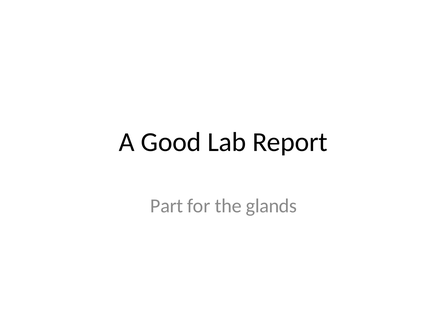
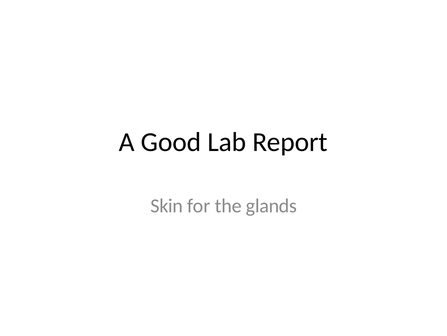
Part: Part -> Skin (167, 206)
